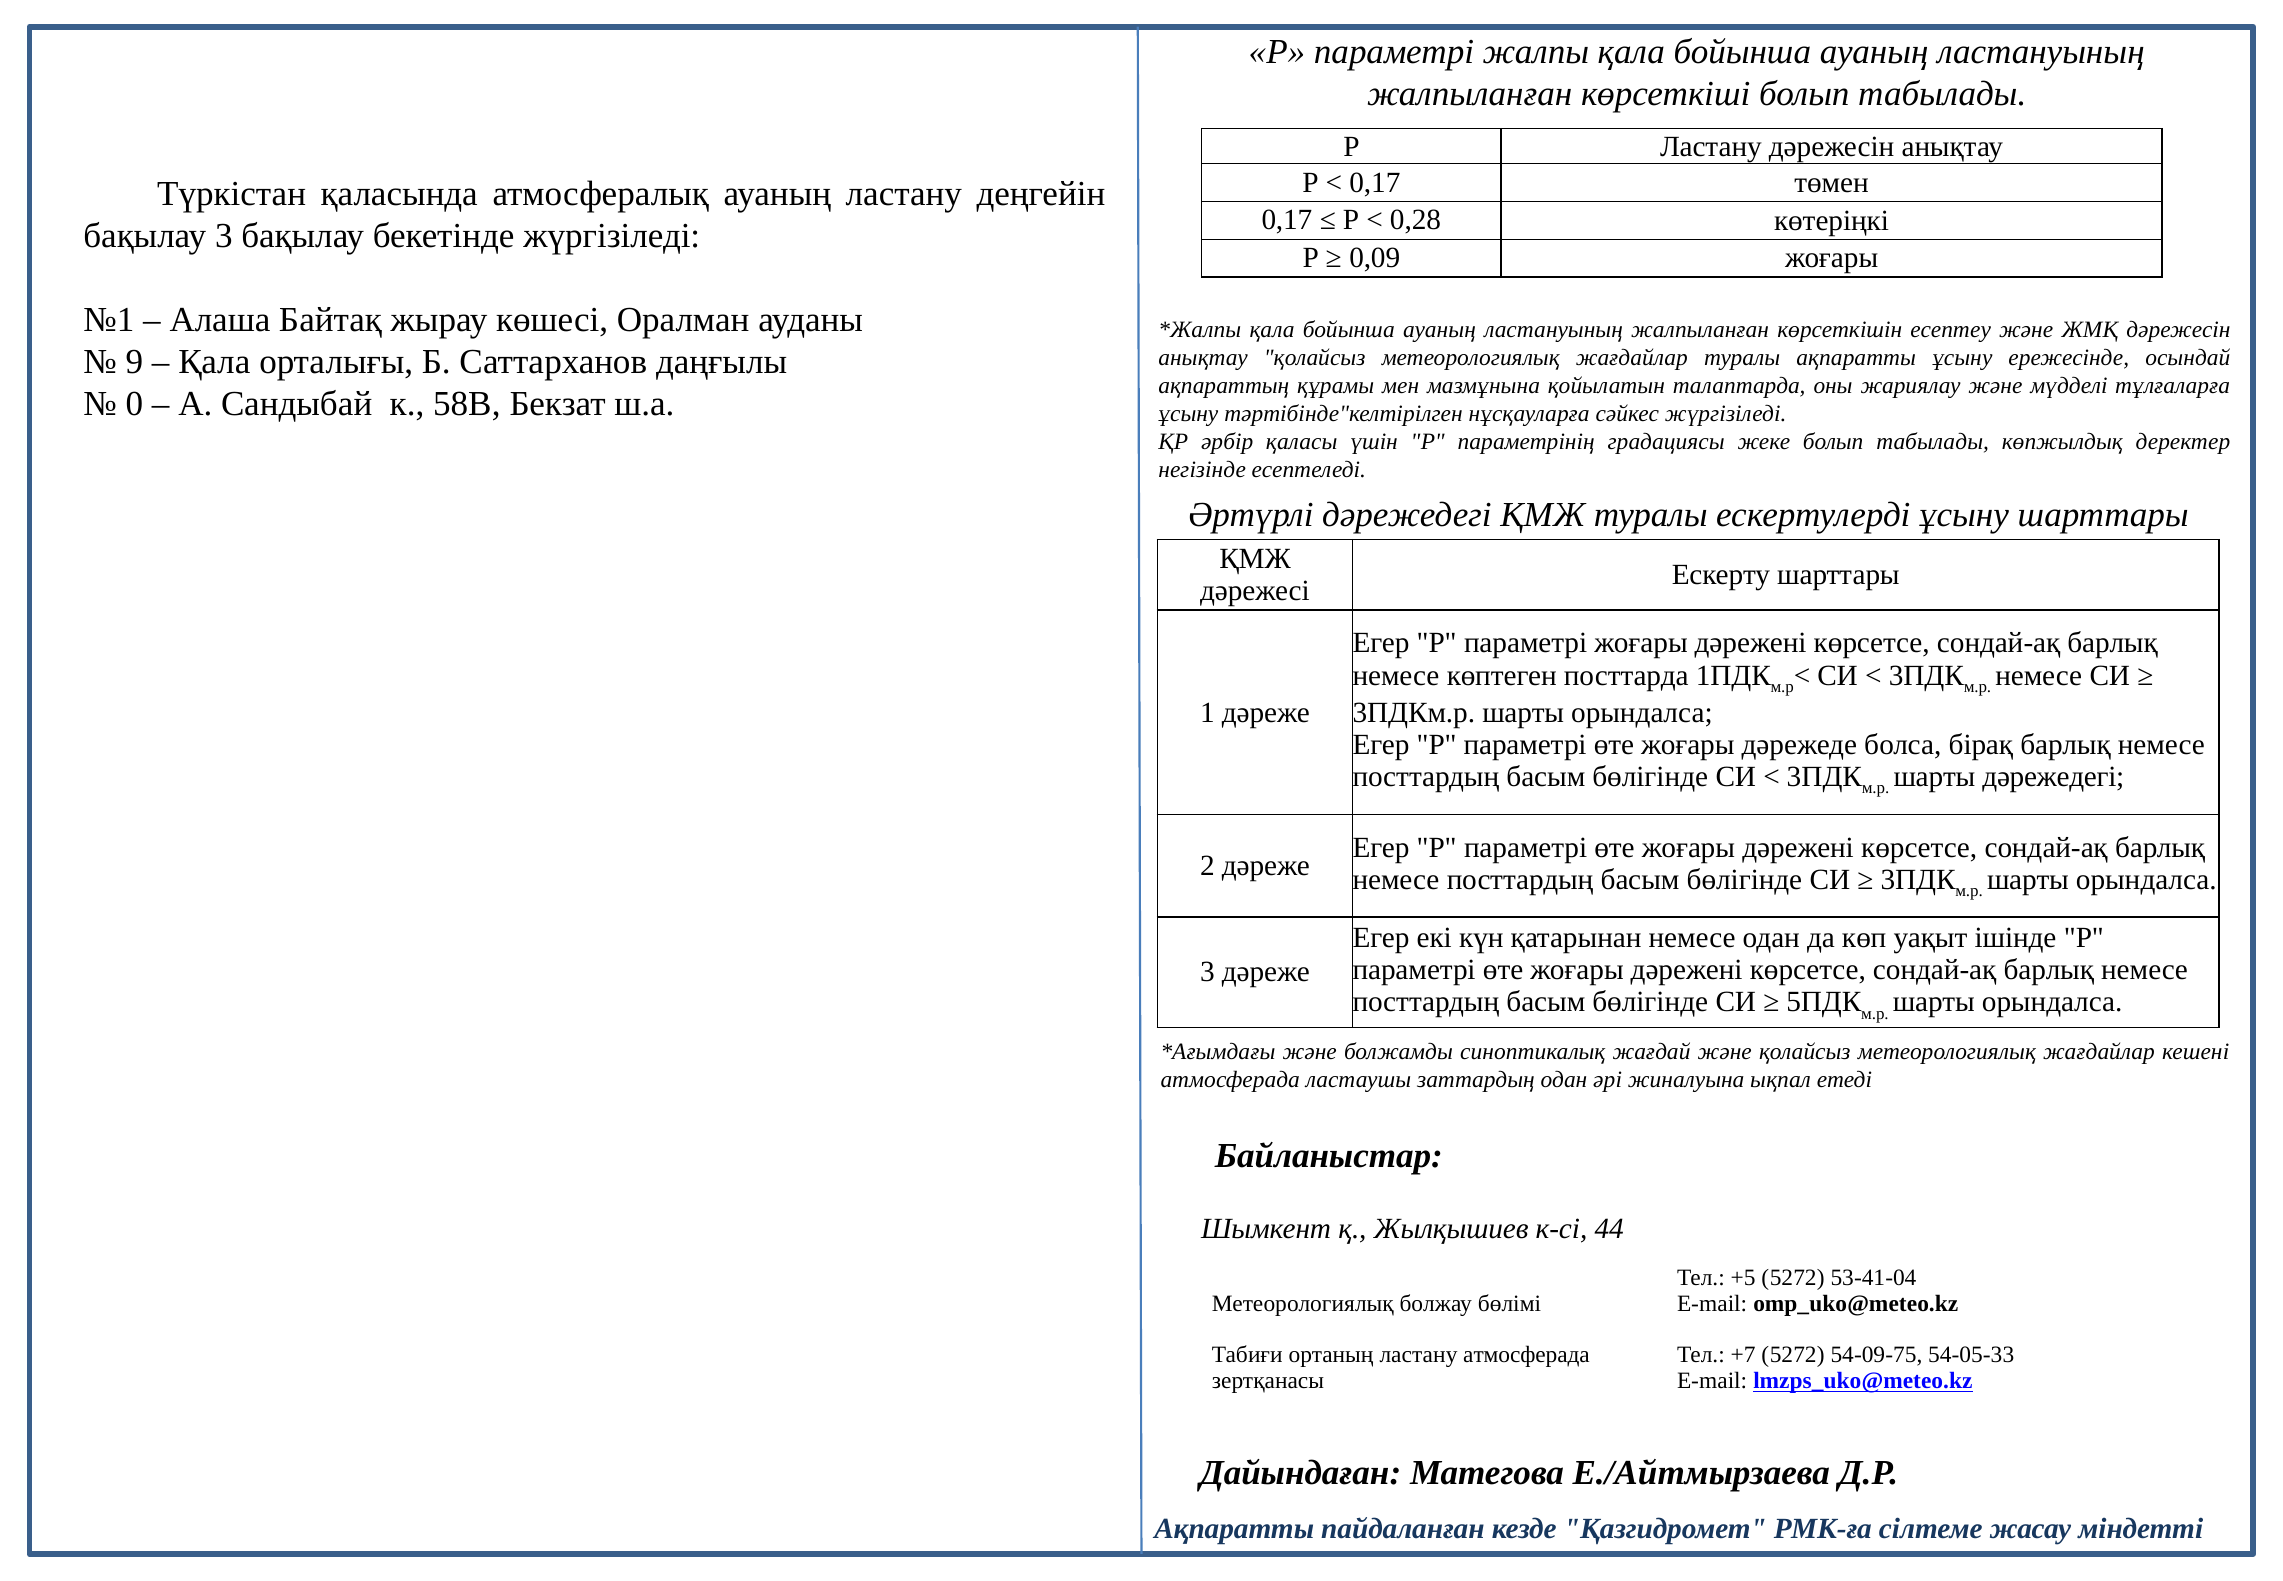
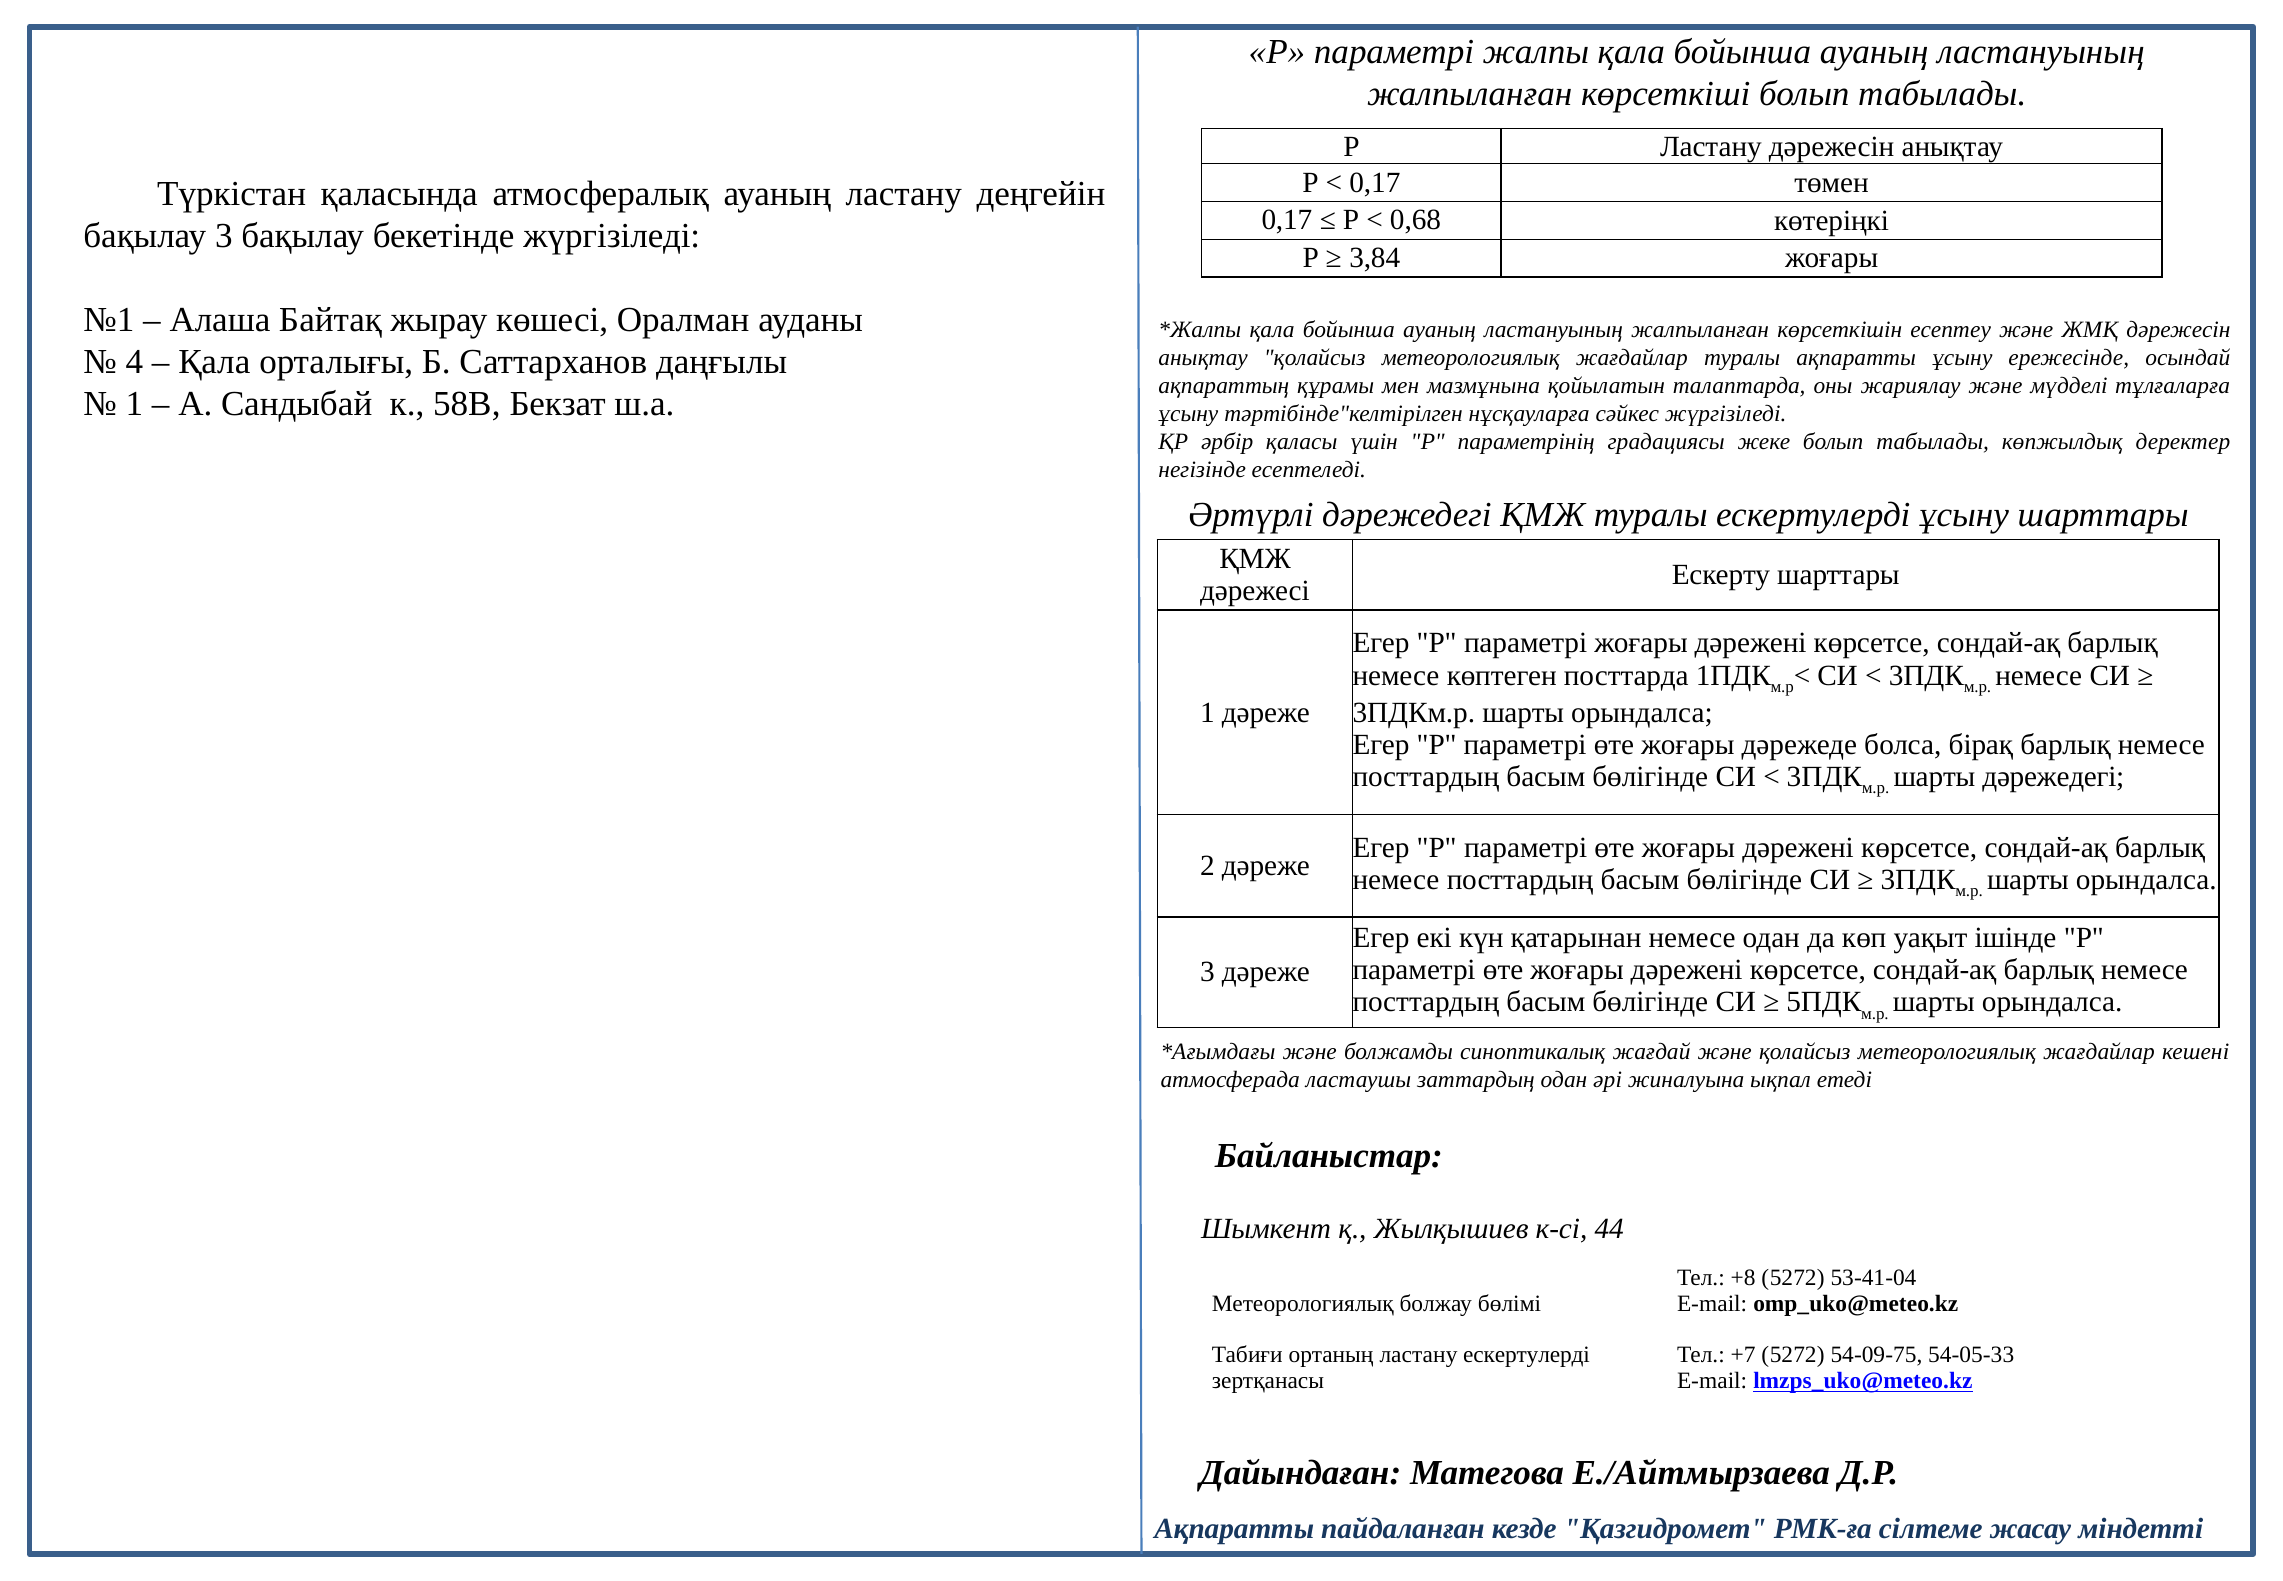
0,28: 0,28 -> 0,68 (1416, 220)
0,09: 0,09 -> 3,84 (1375, 258)
9: 9 -> 4 (134, 362)
0: 0 -> 1 (134, 404)
+5: +5 -> +8 (1743, 1277)
ластану атмосферада: атмосферада -> ескертулерді (1527, 1355)
